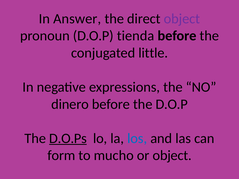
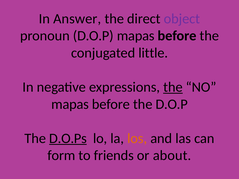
D.O.P tienda: tienda -> mapas (136, 36)
the underline: none -> present (173, 87)
dinero: dinero -> mapas (70, 104)
los colour: blue -> orange (137, 139)
mucho: mucho -> friends (114, 156)
or object: object -> about (172, 156)
